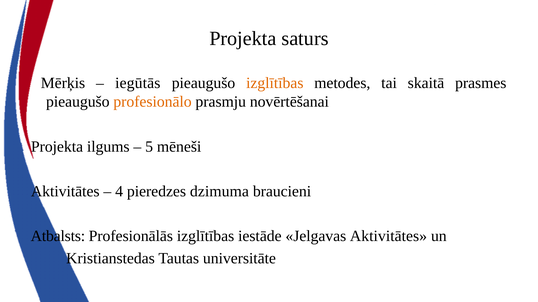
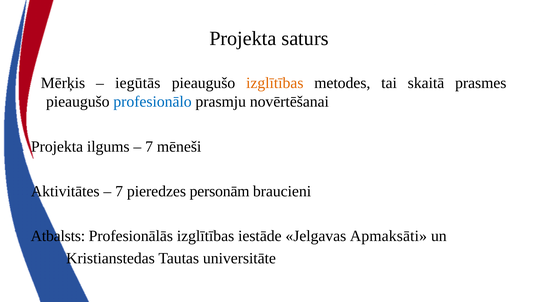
profesionālo colour: orange -> blue (153, 102)
5: 5 -> 7 (149, 147)
4: 4 -> 7 (119, 192)
dzimuma: dzimuma -> personām (220, 192)
Jelgavas Aktivitātes: Aktivitātes -> Apmaksāti (388, 237)
